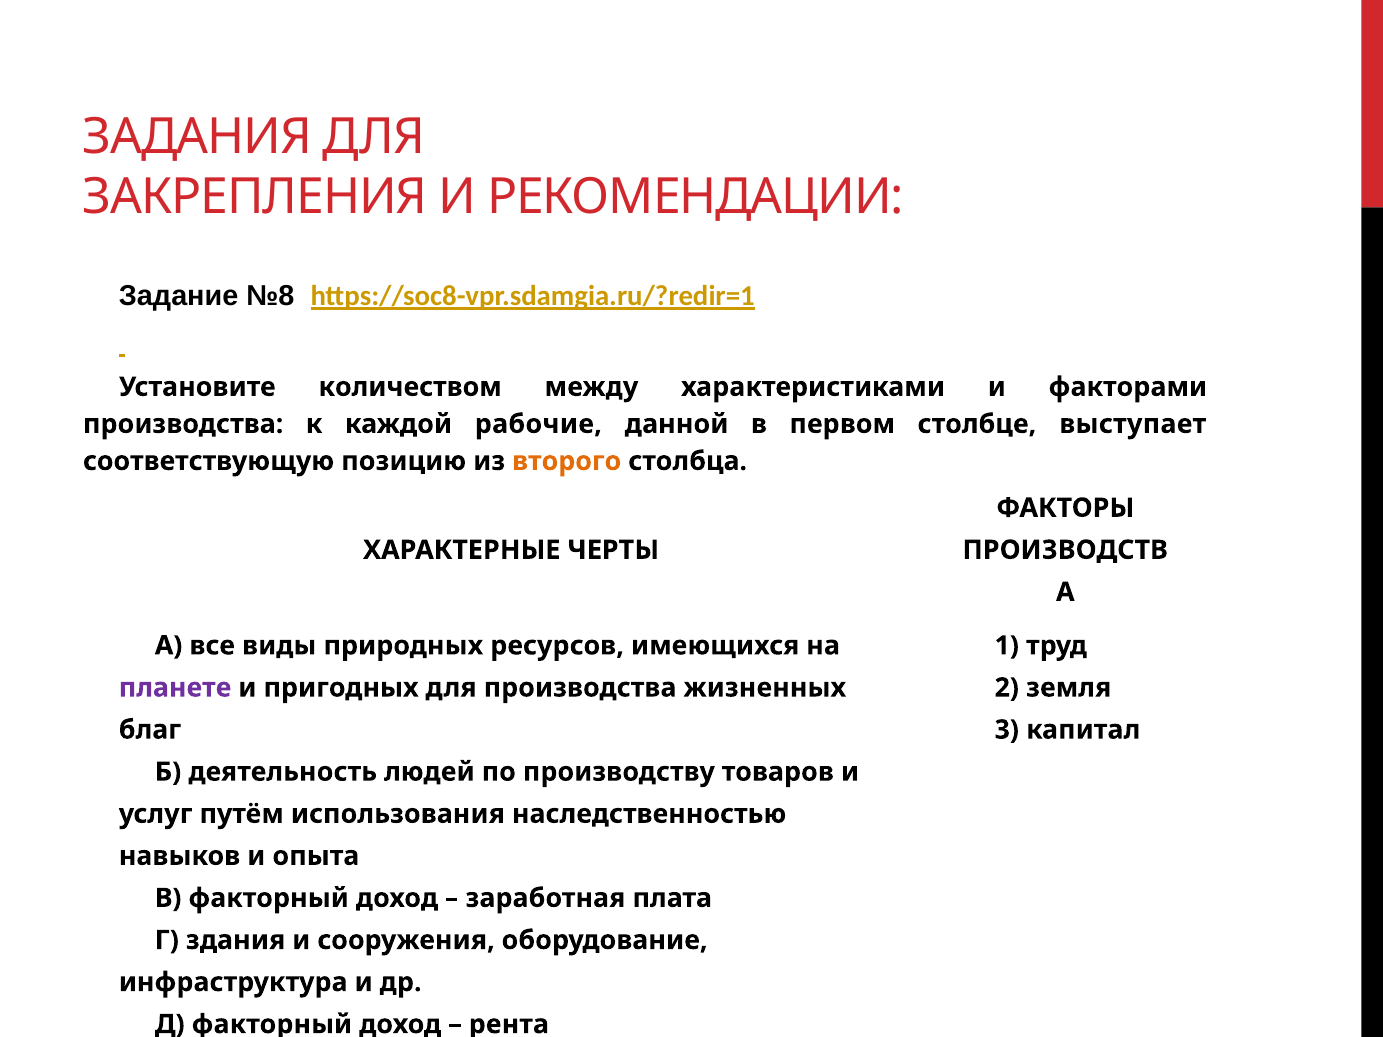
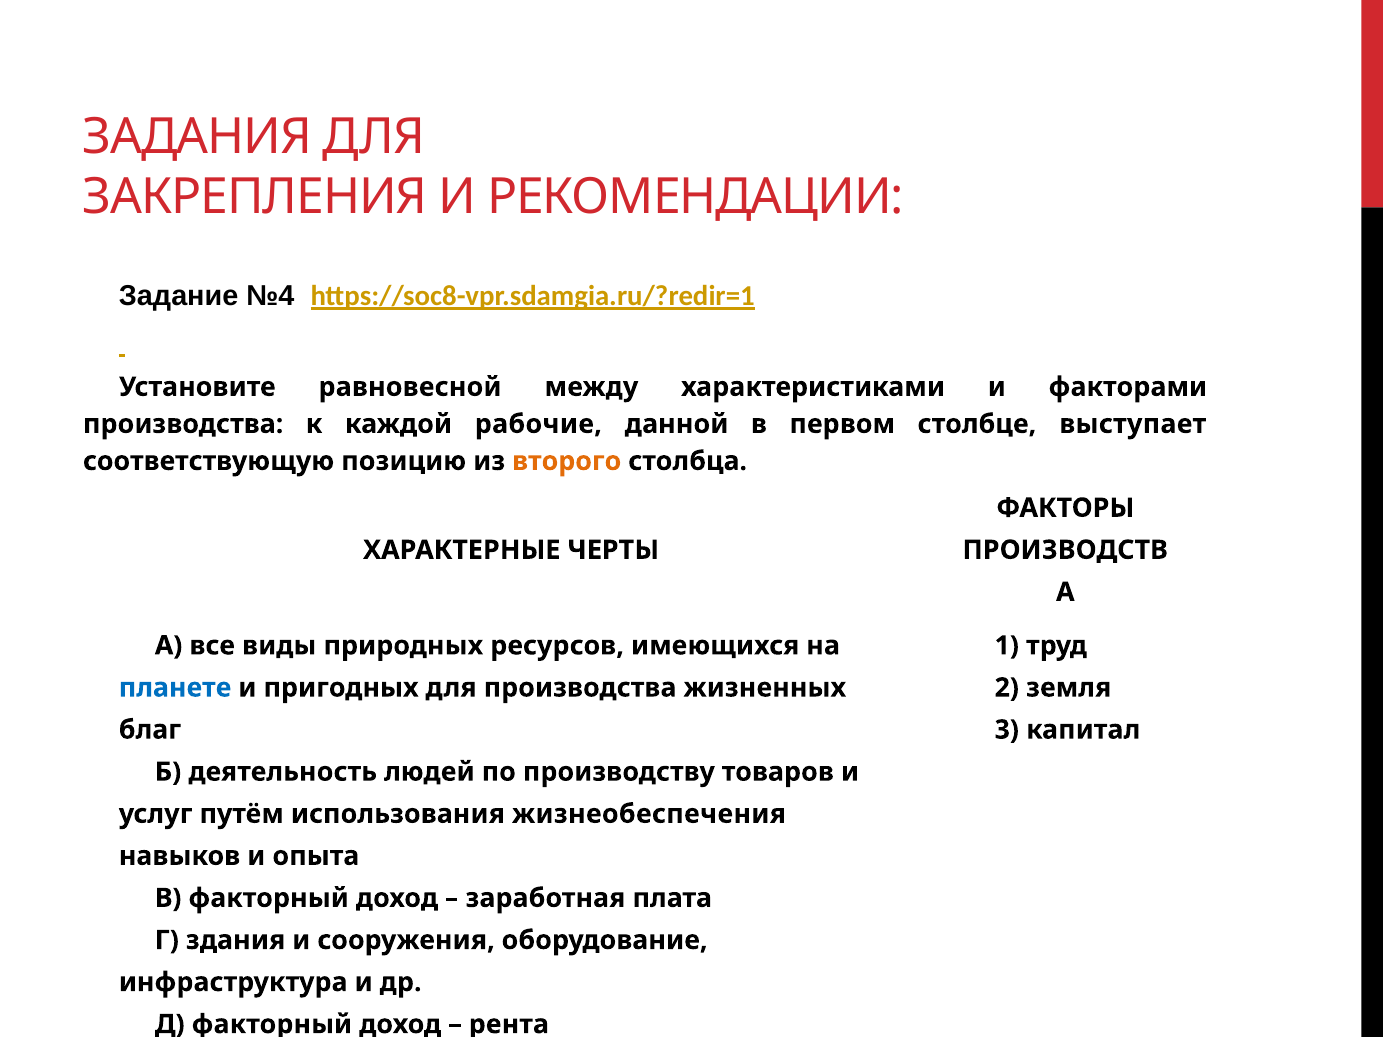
№8: №8 -> №4 (270, 297)
количеством: количеством -> равновесной (410, 387)
планете colour: purple -> blue (175, 688)
наследственностью: наследственностью -> жизнеобеспечения (649, 814)
